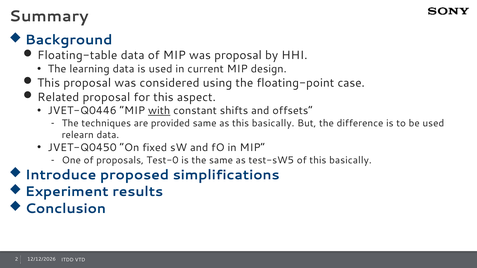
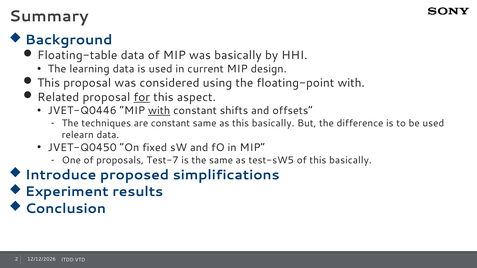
was proposal: proposal -> basically (238, 55)
floating-point case: case -> with (351, 83)
for underline: none -> present (142, 97)
are provided: provided -> constant (170, 123)
Test-0: Test-0 -> Test-7 (163, 160)
